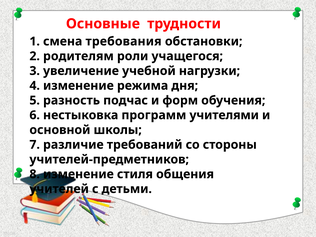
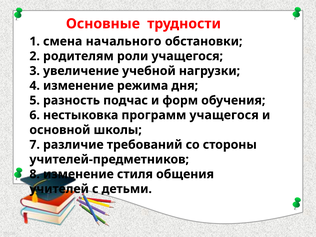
требования: требования -> начального (124, 41)
программ учителями: учителями -> учащегося (224, 115)
